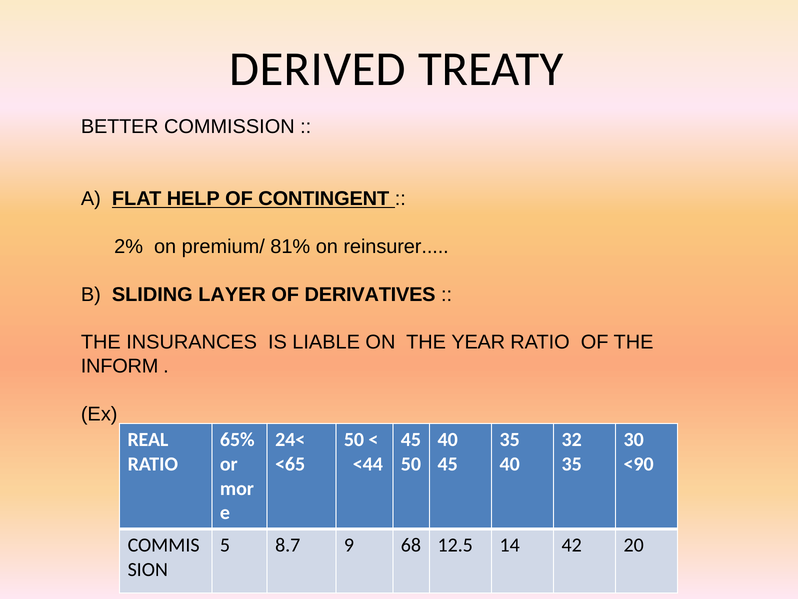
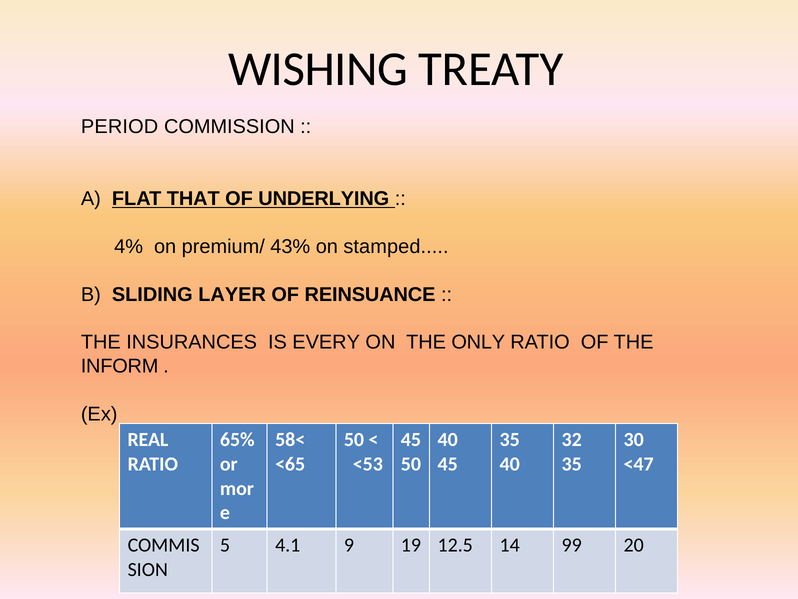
DERIVED: DERIVED -> WISHING (318, 69)
BETTER: BETTER -> PERIOD (120, 127)
HELP: HELP -> THAT (193, 198)
CONTINGENT: CONTINGENT -> UNDERLYING (324, 198)
2%: 2% -> 4% (129, 246)
81%: 81% -> 43% (290, 246)
reinsurer: reinsurer -> stamped (396, 246)
DERIVATIVES: DERIVATIVES -> REINSUANCE (370, 294)
LIABLE: LIABLE -> EVERY (326, 342)
YEAR: YEAR -> ONLY (478, 342)
24<: 24< -> 58< (290, 439)
<44: <44 -> <53 (368, 464)
<90: <90 -> <47 (639, 464)
8.7: 8.7 -> 4.1 (288, 545)
68: 68 -> 19 (411, 545)
42: 42 -> 99 (572, 545)
